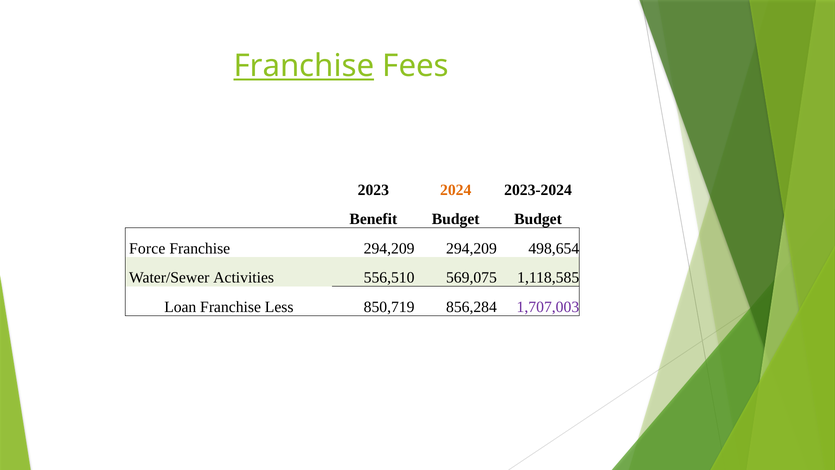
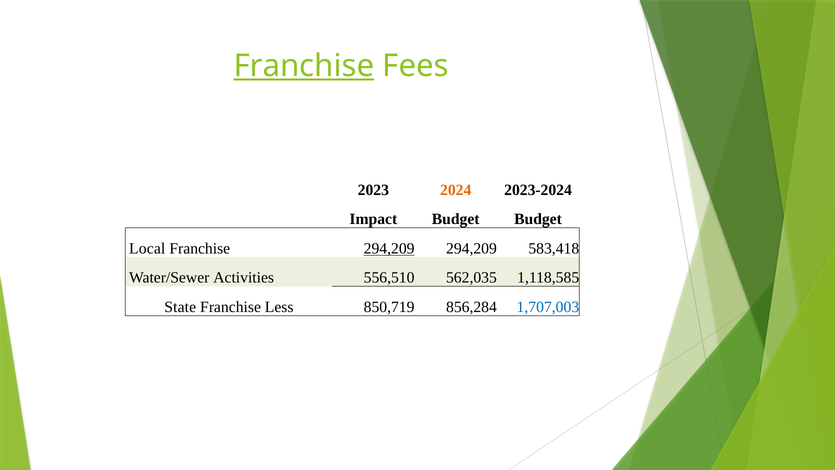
Benefit: Benefit -> Impact (373, 219)
Force: Force -> Local (147, 248)
294,209 underline: none -> present (389, 248)
498,654: 498,654 -> 583,418 (554, 248)
569,075: 569,075 -> 562,035 (471, 278)
Loan: Loan -> State (180, 307)
1,707,003 colour: purple -> blue (548, 307)
